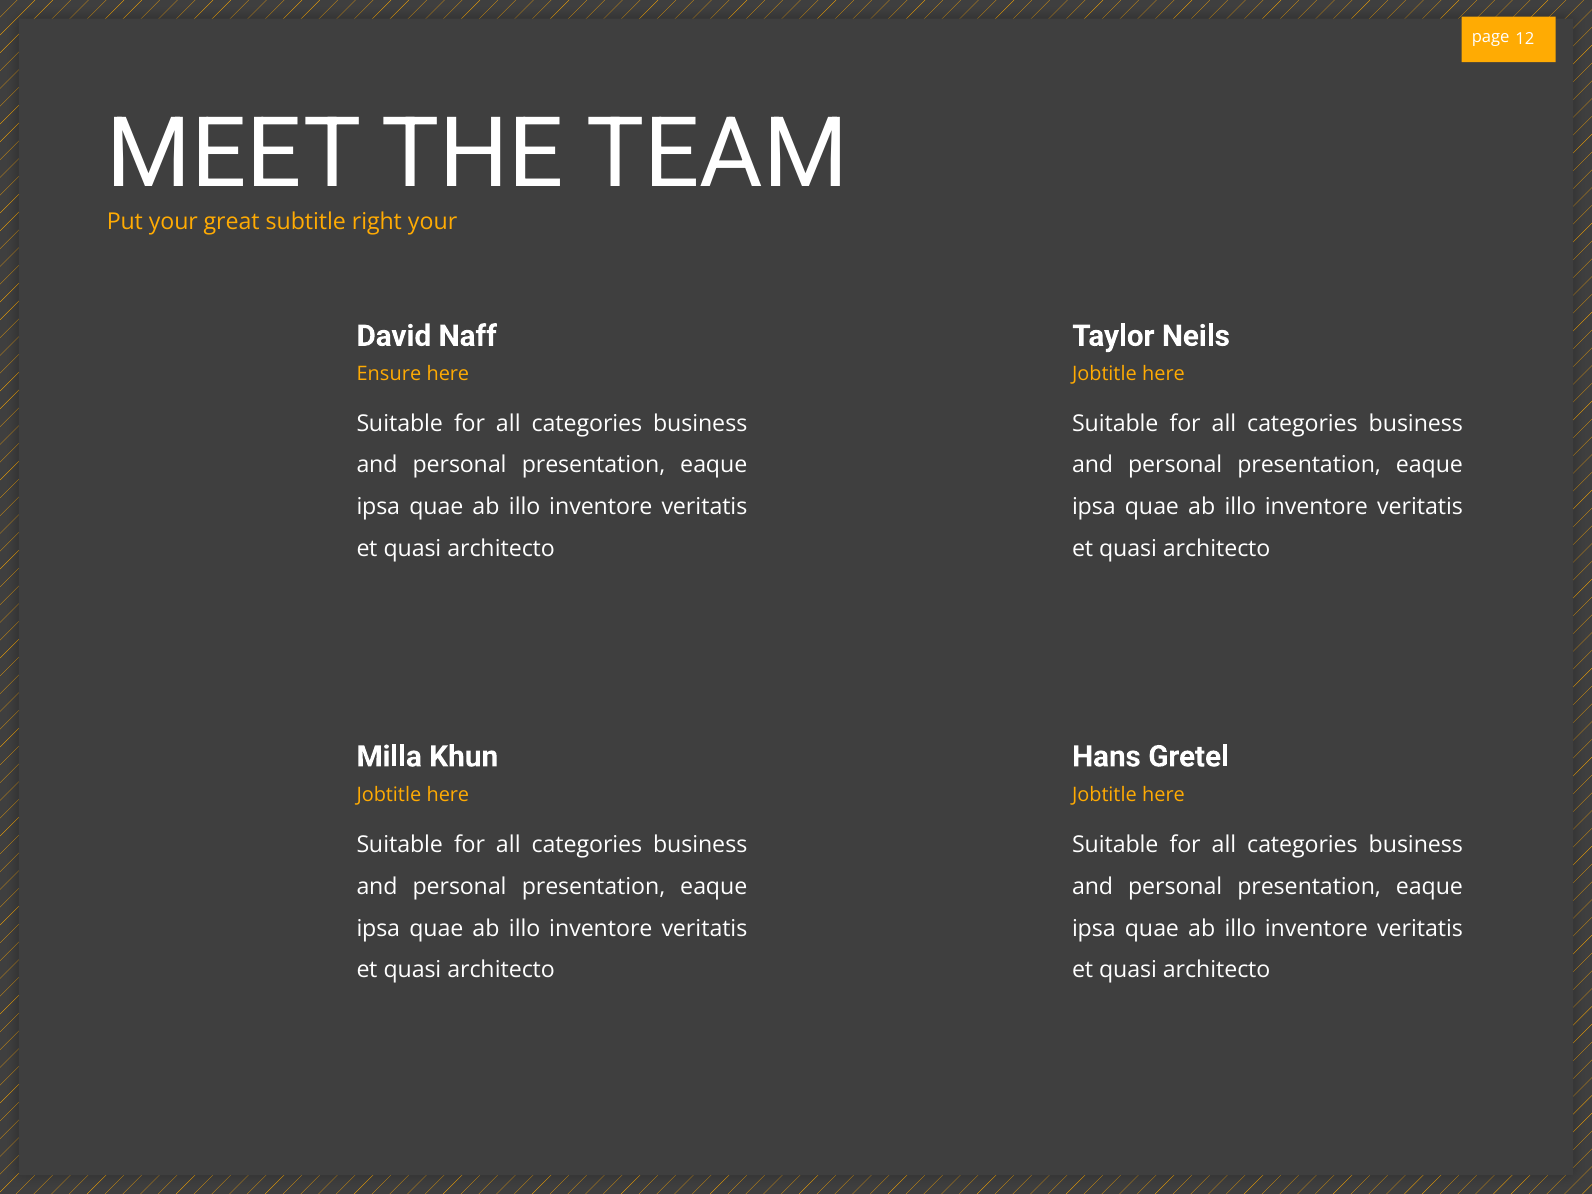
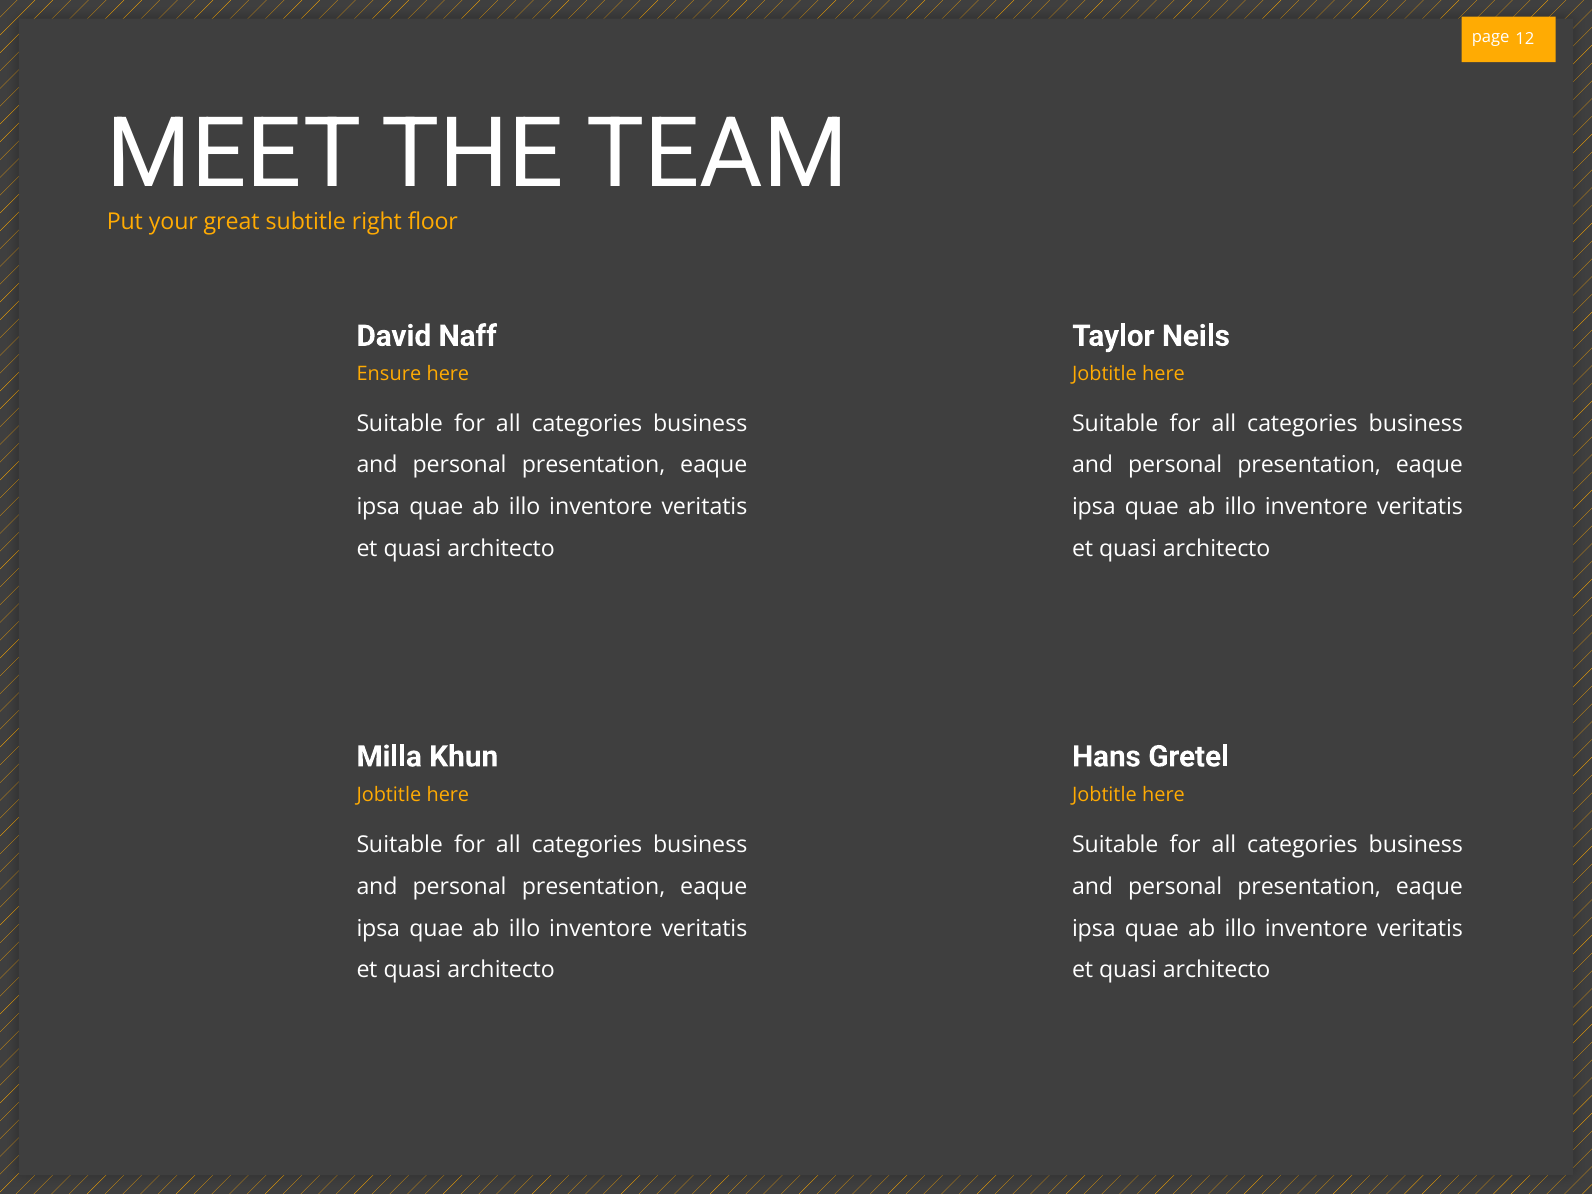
right your: your -> floor (433, 222)
